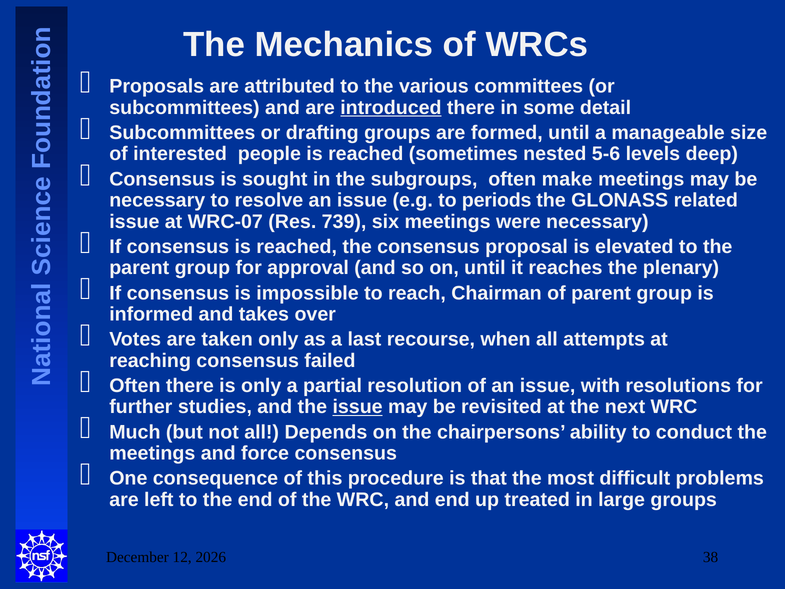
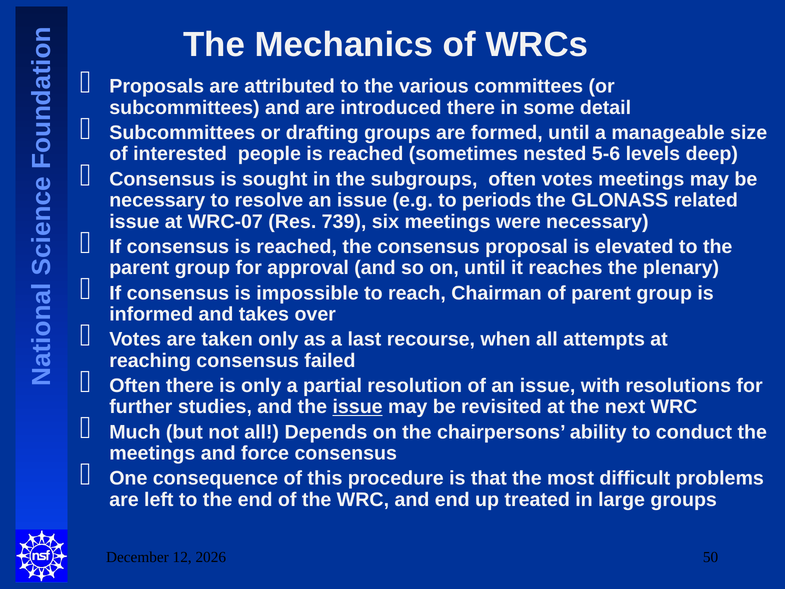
introduced underline: present -> none (391, 108)
often make: make -> votes (567, 179)
38: 38 -> 50 (711, 557)
